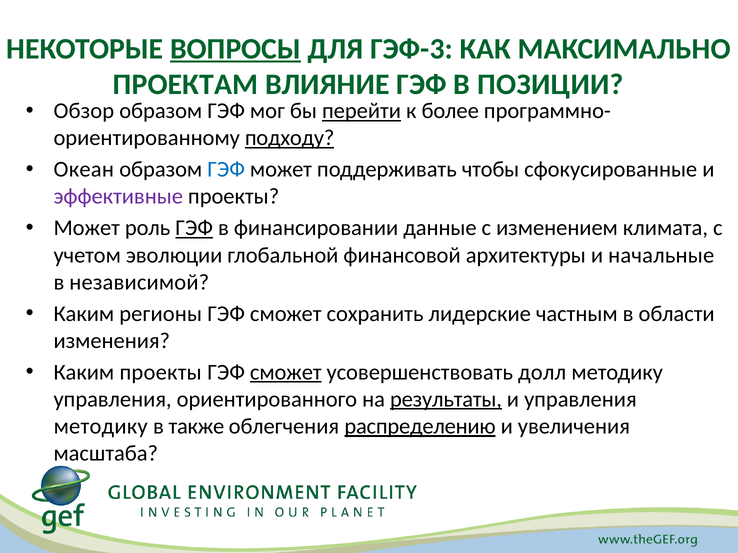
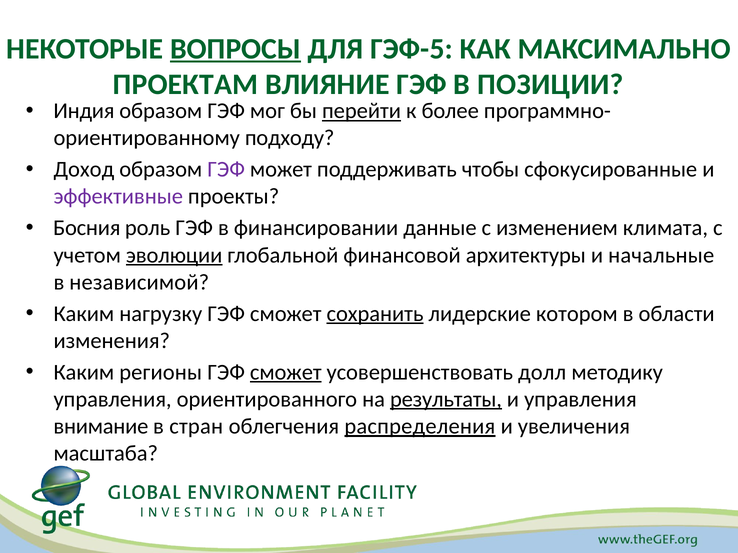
ГЭФ-3: ГЭФ-3 -> ГЭФ-5 (411, 49)
Обзор: Обзор -> Индия (84, 111)
подходу underline: present -> none (290, 138)
Океан: Океан -> Доход (84, 170)
ГЭФ colour: blue -> purple (226, 170)
Может: Может -> Босния (87, 228)
ГЭФ underline: present -> none (194, 228)
эволюции underline: none -> present (174, 255)
регионы: регионы -> нагрузку (161, 314)
сохранить underline: none -> present (375, 314)
частным: частным -> котором (577, 314)
Каким проекты: проекты -> регионы (161, 373)
методику: методику -> внимание (101, 427)
также: также -> стран (196, 427)
распределению: распределению -> распределения (420, 427)
